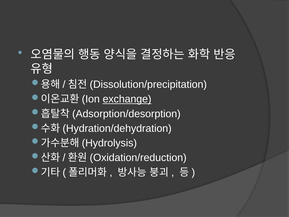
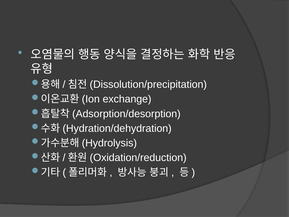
exchange underline: present -> none (127, 99)
